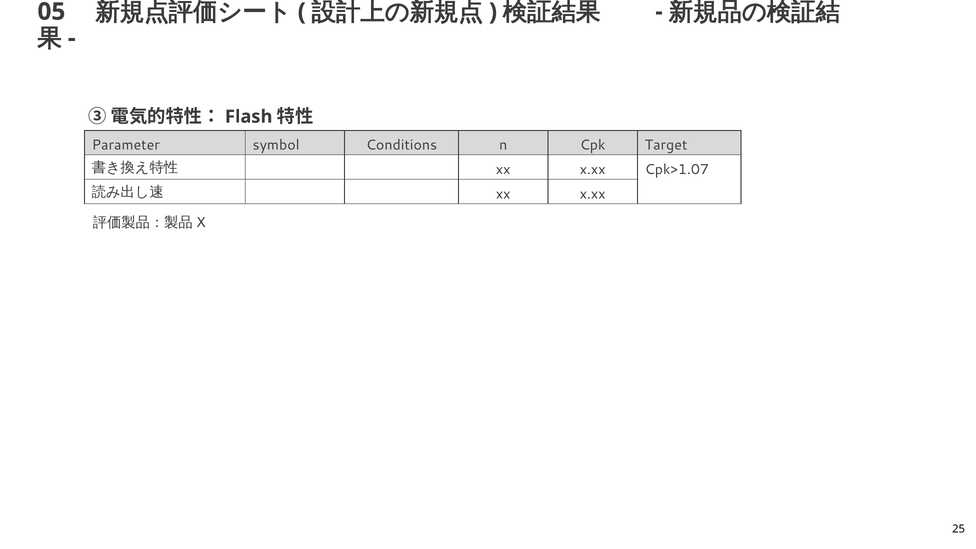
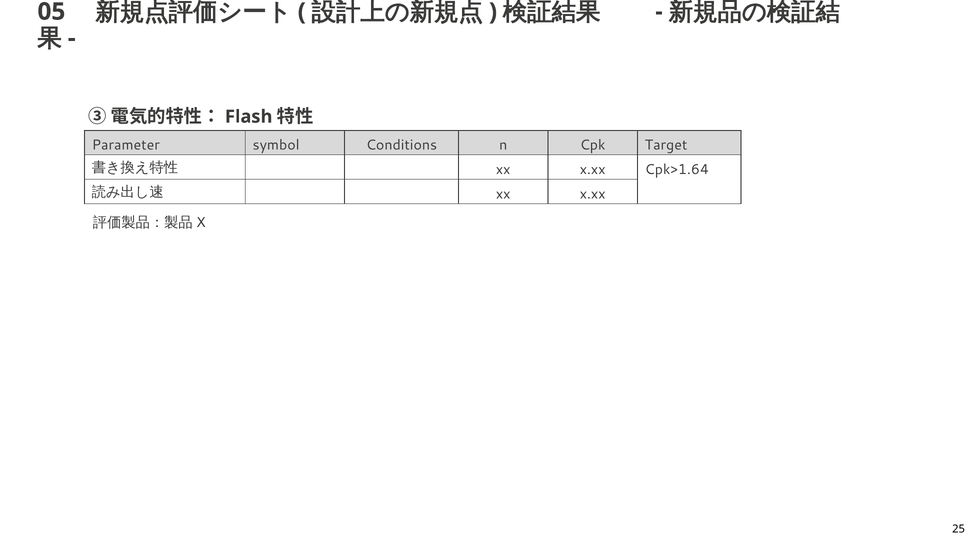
Cpk>1.07: Cpk>1.07 -> Cpk>1.64 (677, 169)
